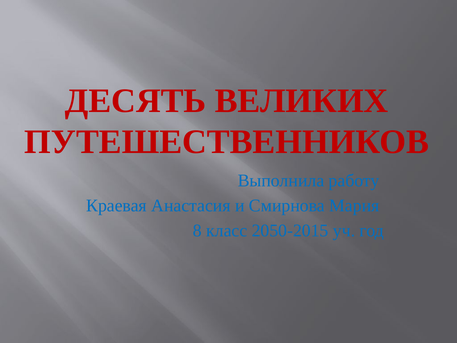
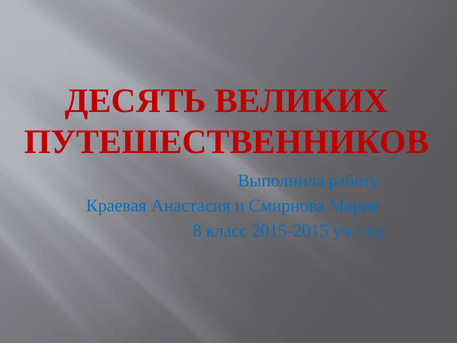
2050-2015: 2050-2015 -> 2015-2015 (290, 230)
